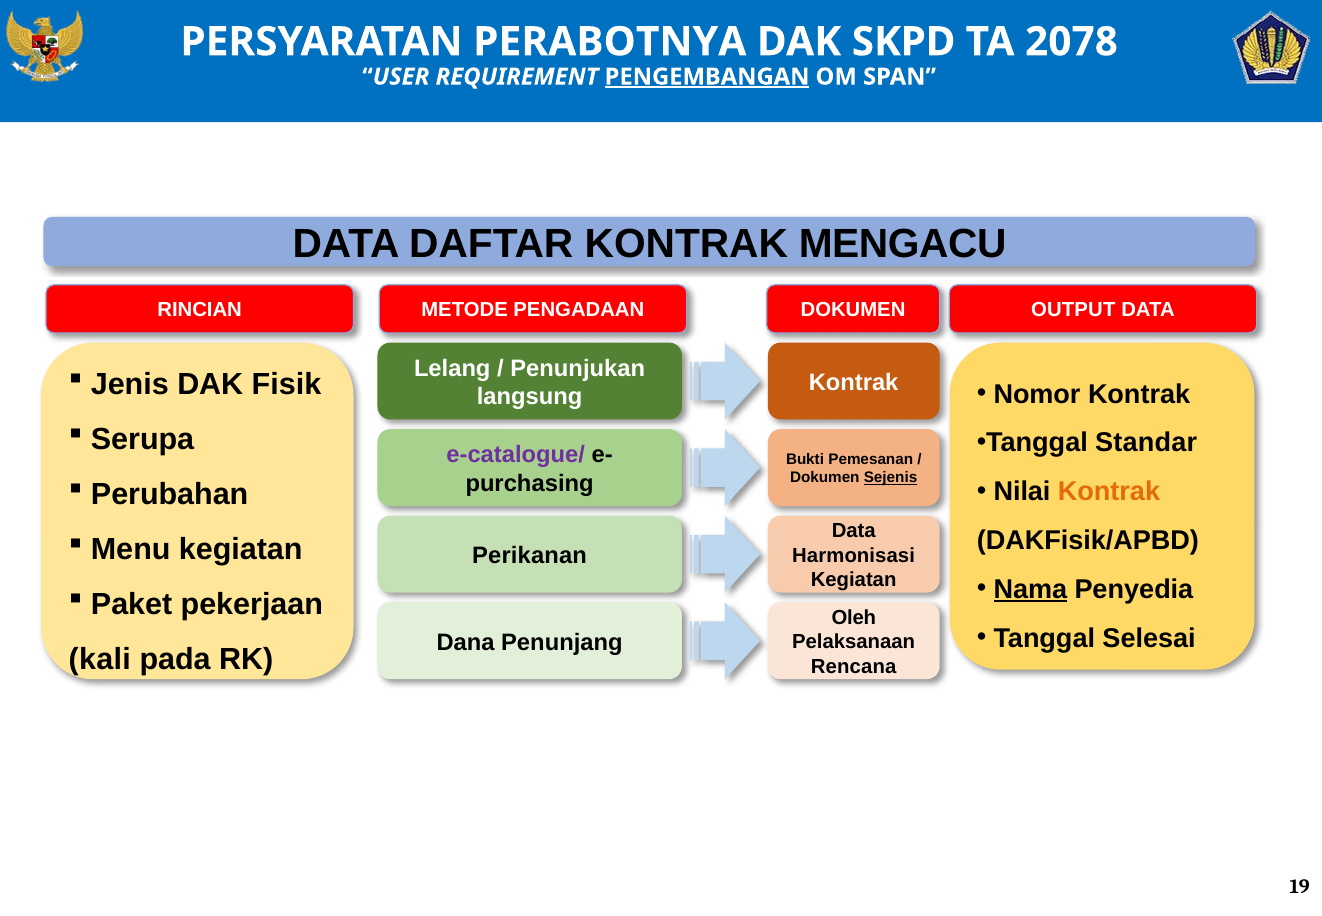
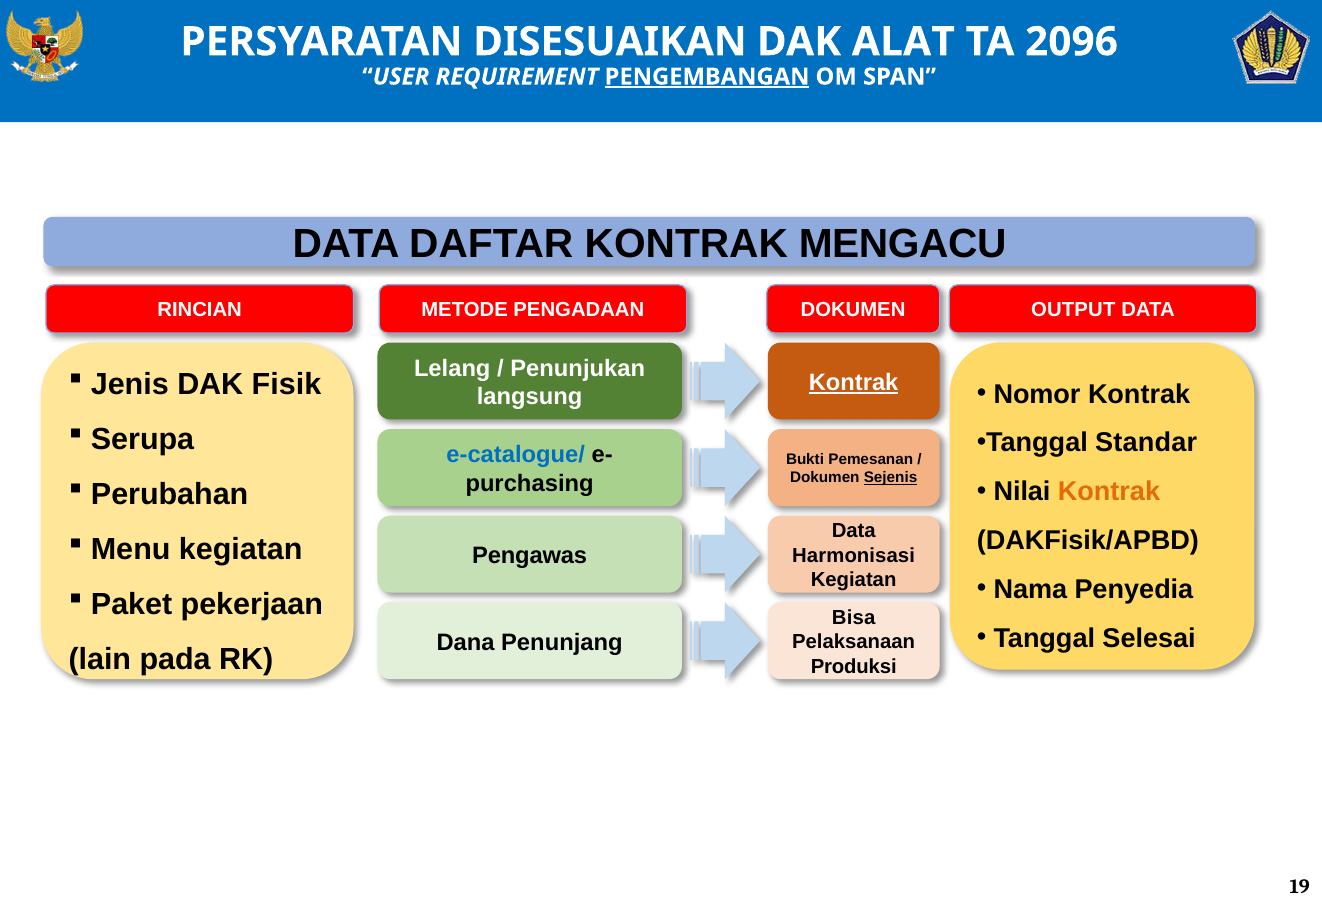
PERABOTNYA: PERABOTNYA -> DISESUAIKAN (610, 42)
SKPD: SKPD -> ALAT (903, 42)
2078: 2078 -> 2096 (1071, 42)
Kontrak underline: none -> present (854, 382)
e-catalogue/ colour: purple -> blue (516, 455)
Perikanan: Perikanan -> Pengawas (530, 555)
Nama underline: present -> none (1030, 589)
Oleh: Oleh -> Bisa (854, 617)
kali: kali -> lain (100, 659)
Rencana: Rencana -> Produksi (854, 666)
